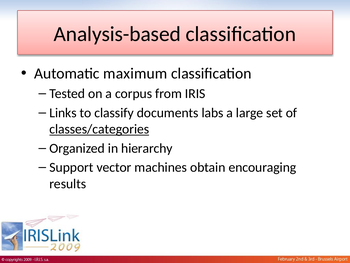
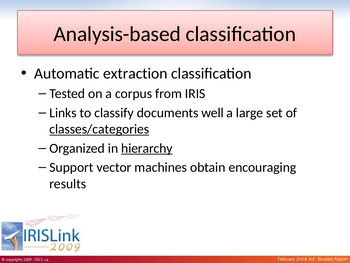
maximum: maximum -> extraction (135, 73)
labs: labs -> well (212, 113)
hierarchy underline: none -> present (147, 148)
